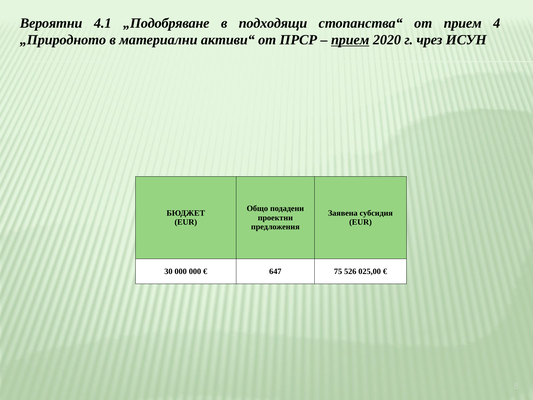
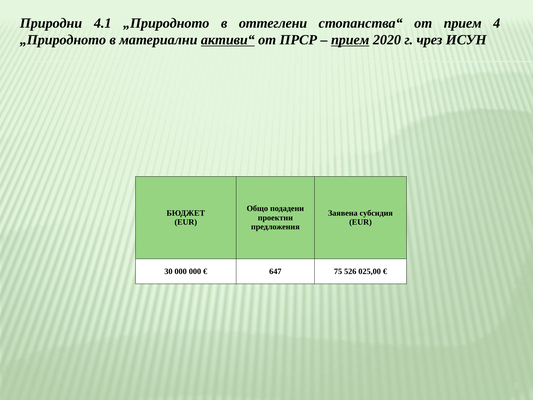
Вероятни: Вероятни -> Природни (51, 23)
4.1 „Подобряване: „Подобряване -> „Природното (166, 23)
подходящи: подходящи -> оттеглени (273, 23)
активи“ underline: none -> present (228, 40)
